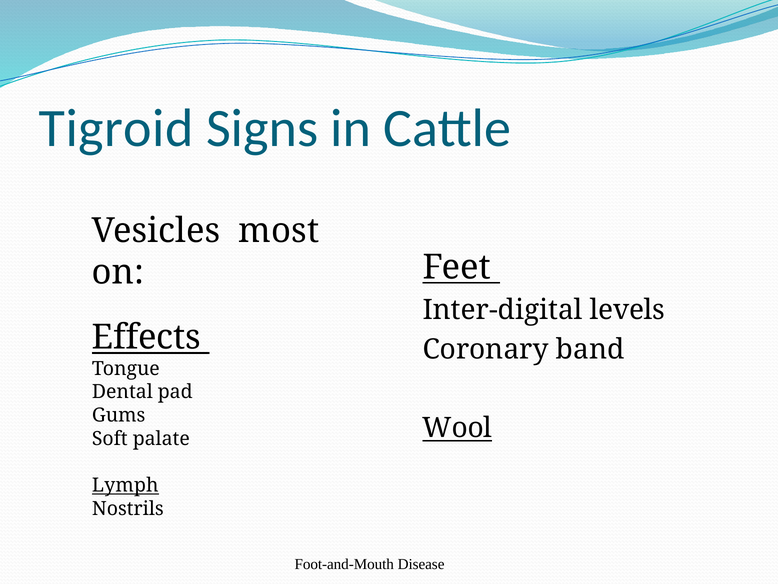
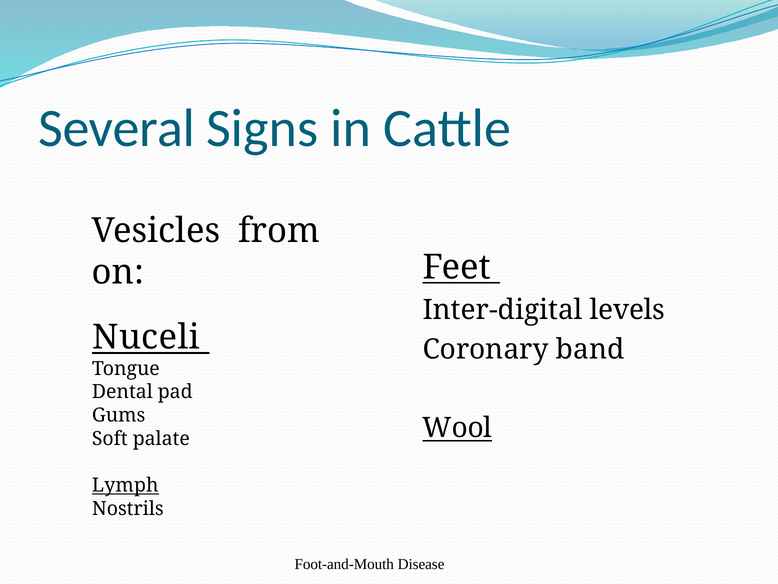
Tigroid: Tigroid -> Several (117, 128)
most: most -> from (279, 231)
Effects: Effects -> Nuceli (146, 337)
